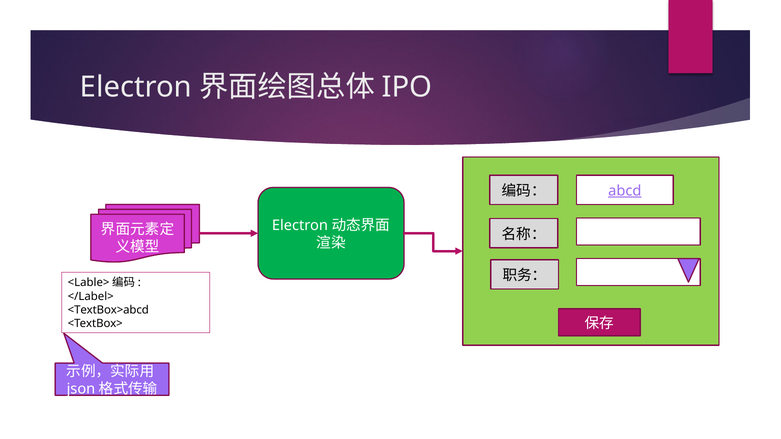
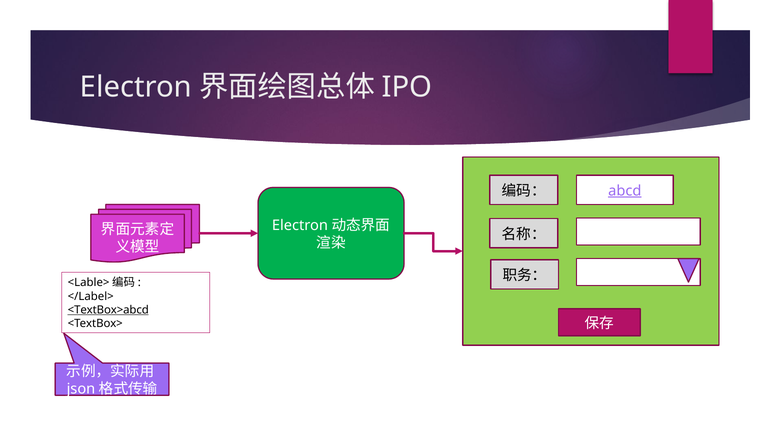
<TextBox>abcd underline: none -> present (108, 310)
